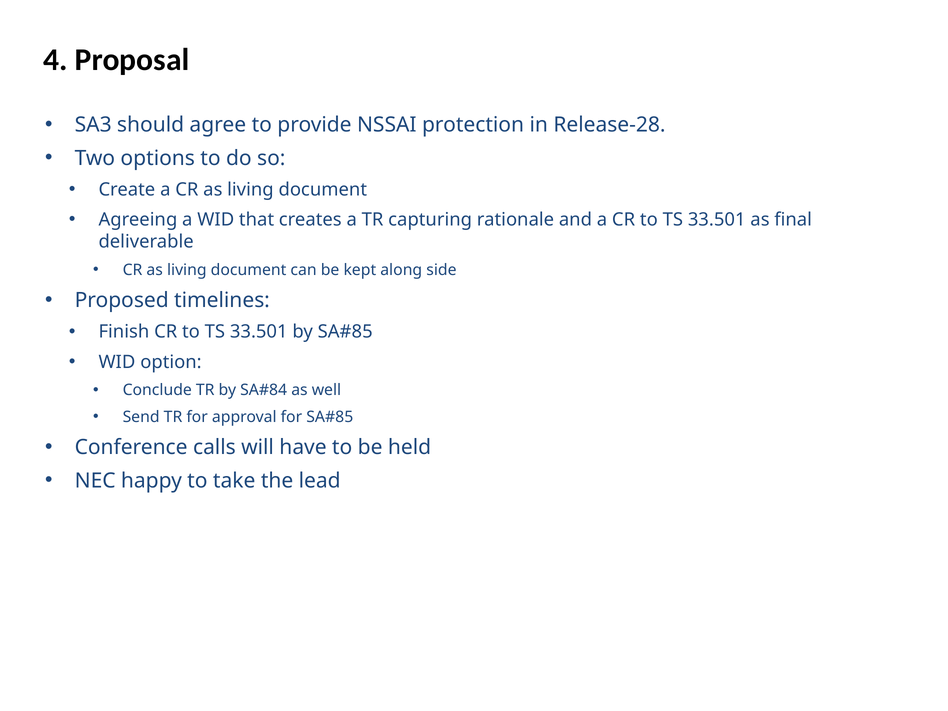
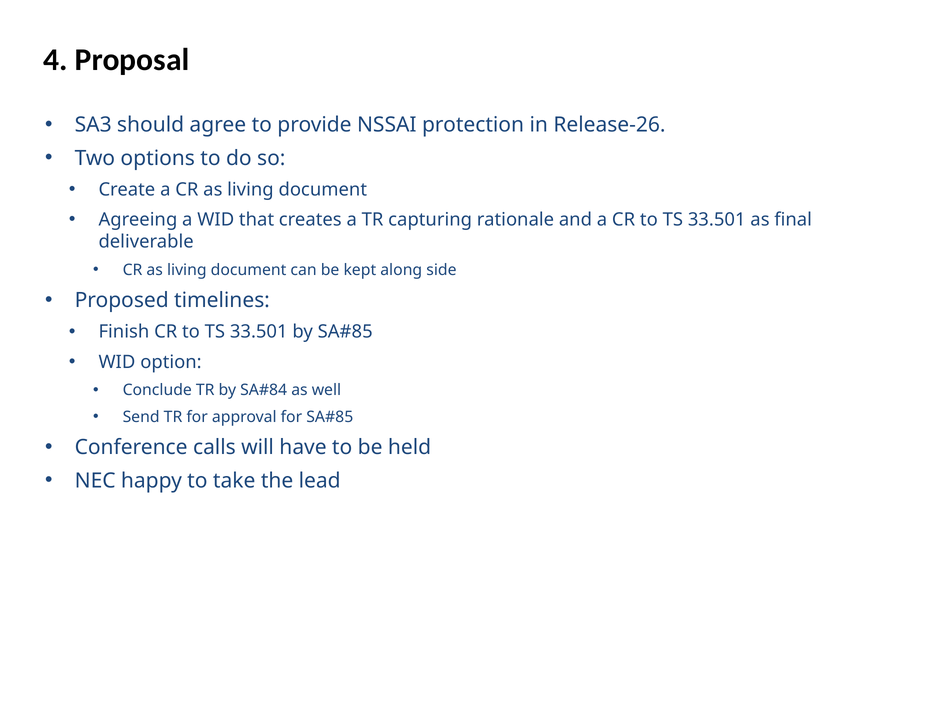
Release-28: Release-28 -> Release-26 (610, 125)
